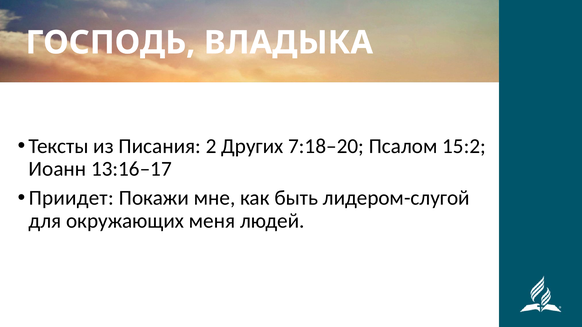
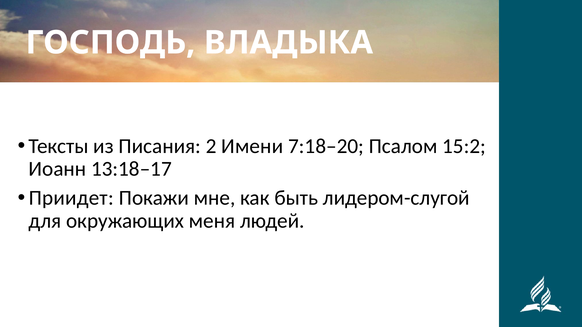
Других: Других -> Имени (252, 146)
13:16–17: 13:16–17 -> 13:18–17 (131, 169)
